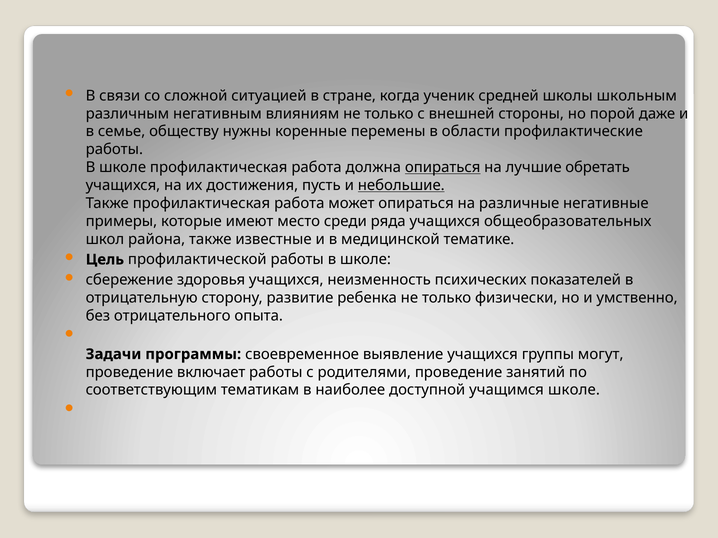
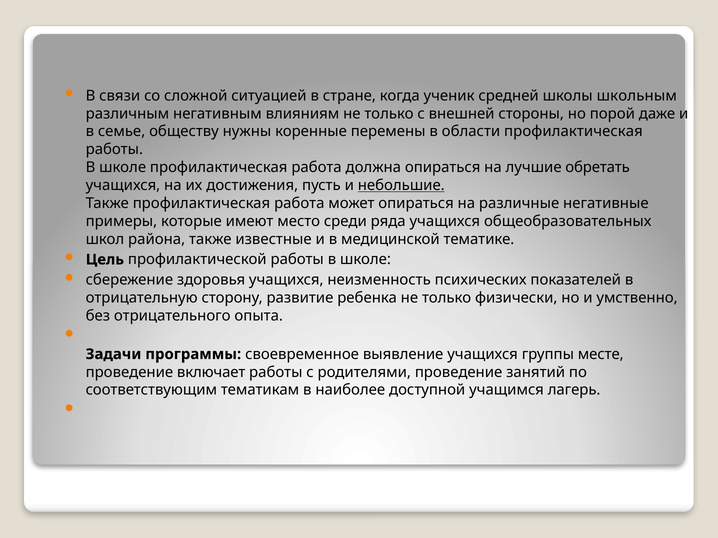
области профилактические: профилактические -> профилактическая (573, 132)
опираться underline: present -> none (443, 168)
могут: могут -> месте (601, 354)
учащимся школе: школе -> лагерь (574, 390)
